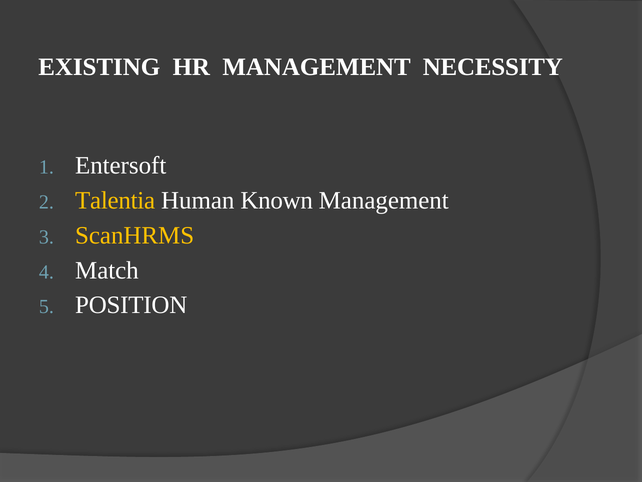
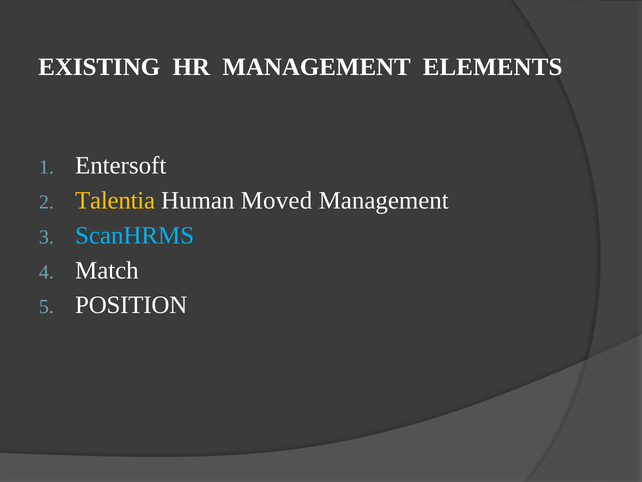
NECESSITY: NECESSITY -> ELEMENTS (493, 67)
Known: Known -> Moved (276, 200)
ScanHRMS colour: yellow -> light blue (135, 235)
